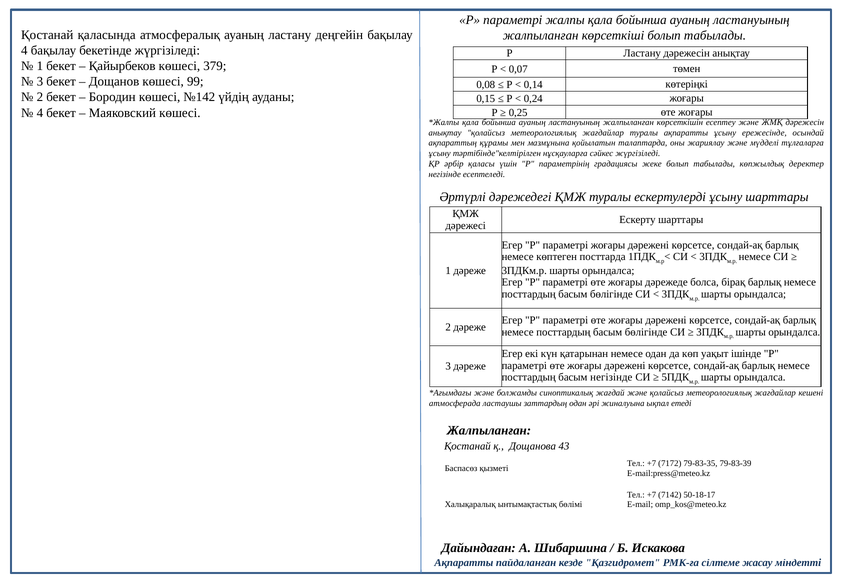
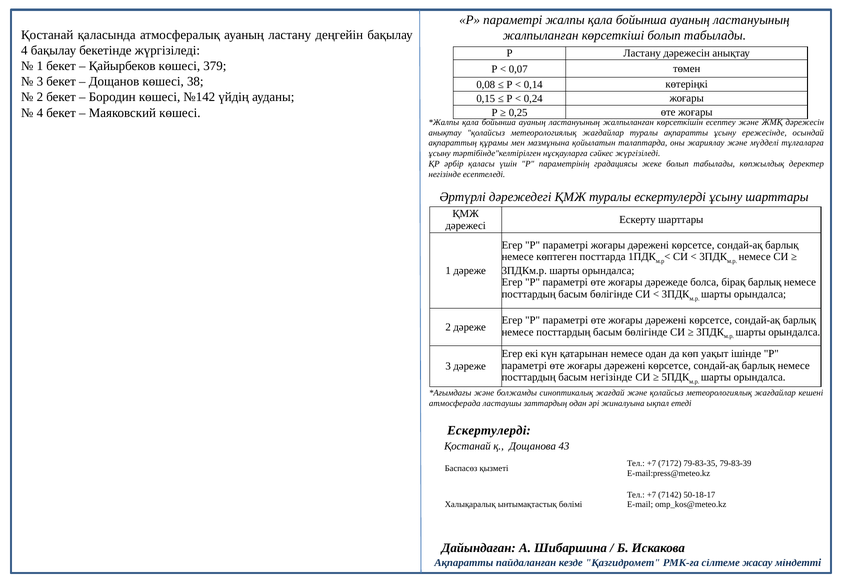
99: 99 -> 38 (195, 82)
Жалпыланған: Жалпыланған -> Ескертулерді (489, 431)
